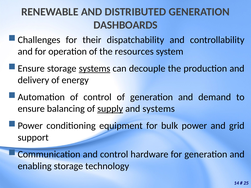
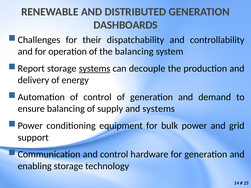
the resources: resources -> balancing (134, 52)
Ensure: Ensure -> Report (31, 69)
supply underline: present -> none (110, 109)
